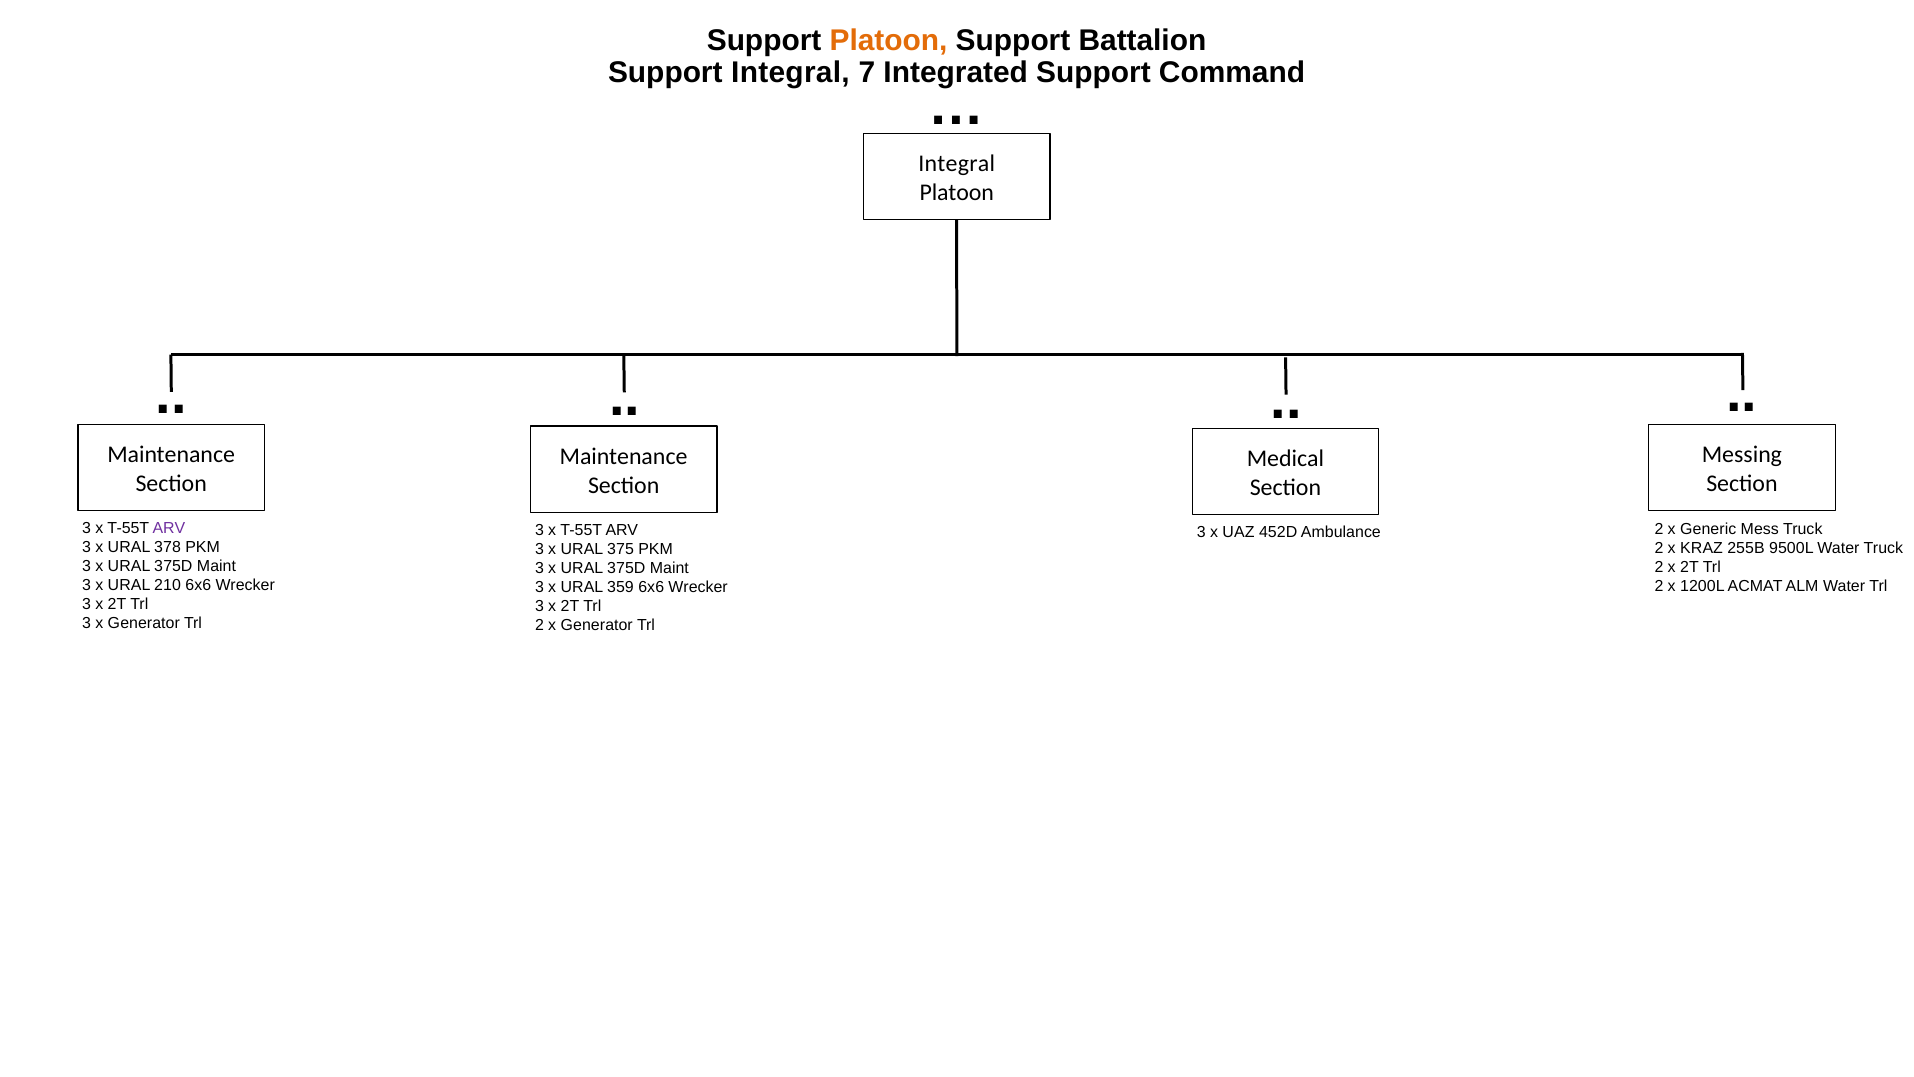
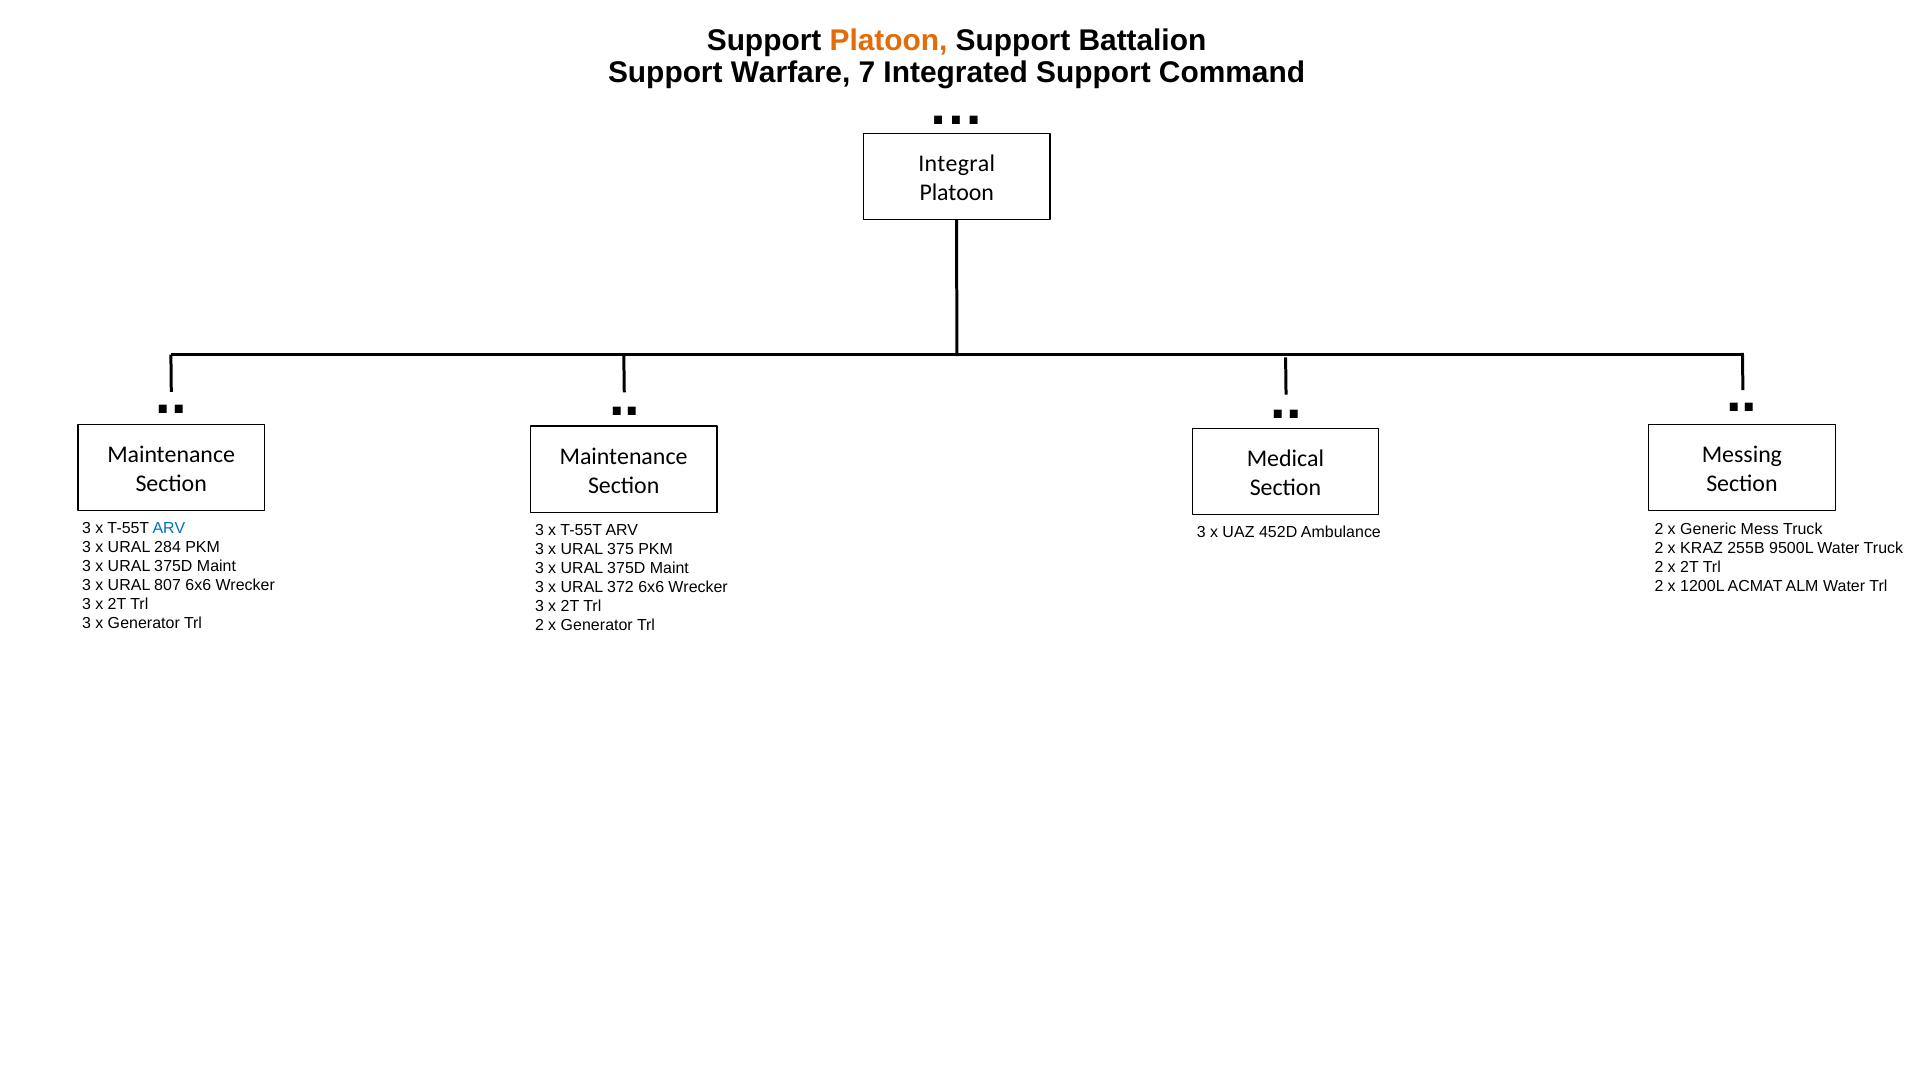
Support Integral: Integral -> Warfare (791, 72)
ARV colour: purple -> blue (169, 528)
378: 378 -> 284 (168, 547)
210: 210 -> 807 (168, 585)
359: 359 -> 372 (620, 587)
